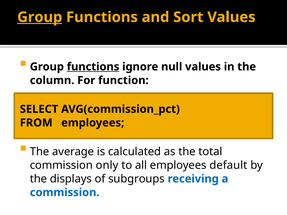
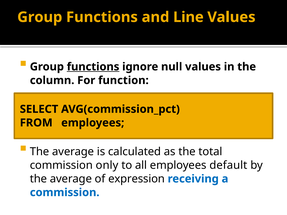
Group underline: present -> none (40, 17)
Sort: Sort -> Line (188, 17)
displays: displays -> average (71, 179)
subgroups: subgroups -> expression (137, 179)
